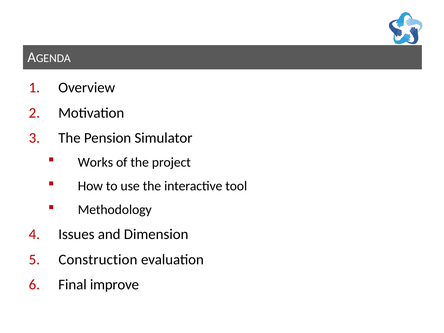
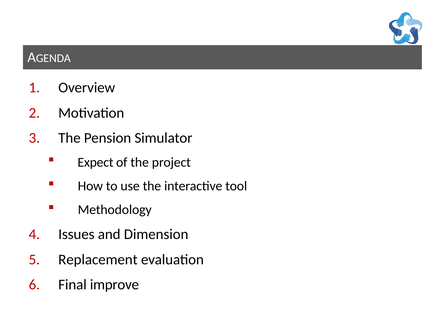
Works: Works -> Expect (95, 162)
Construction: Construction -> Replacement (98, 259)
